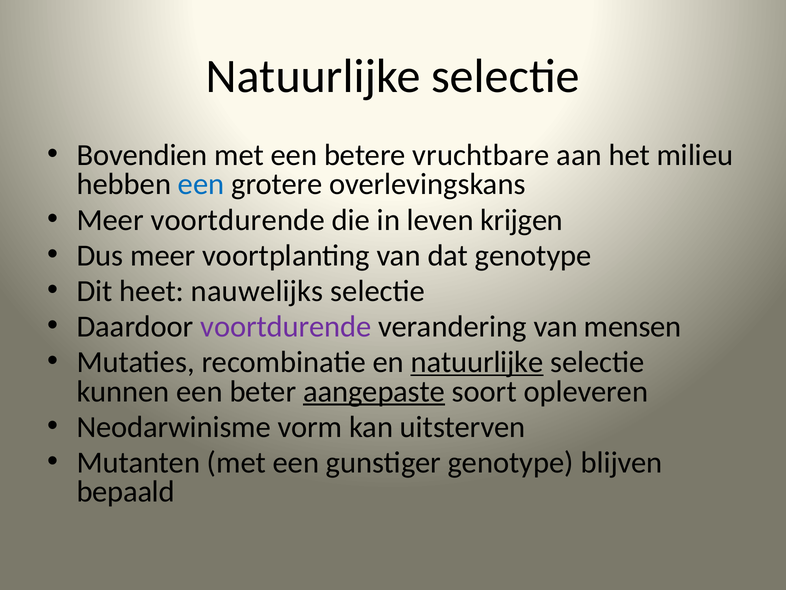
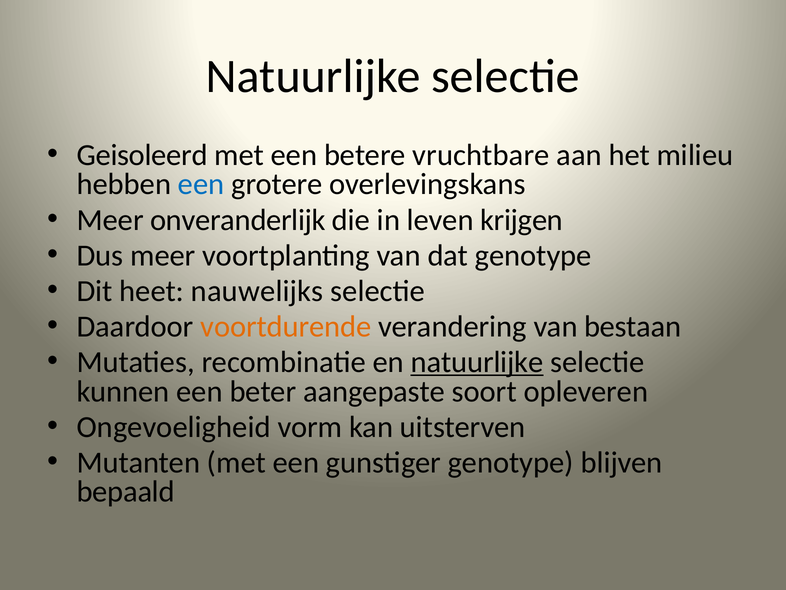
Bovendien: Bovendien -> Geisoleerd (142, 155)
Meer voortdurende: voortdurende -> onveranderlijk (238, 220)
voortdurende colour: purple -> orange (286, 326)
mensen: mensen -> bestaan (633, 326)
aangepaste underline: present -> none (374, 391)
Neodarwinisme: Neodarwinisme -> Ongevoeligheid (174, 427)
